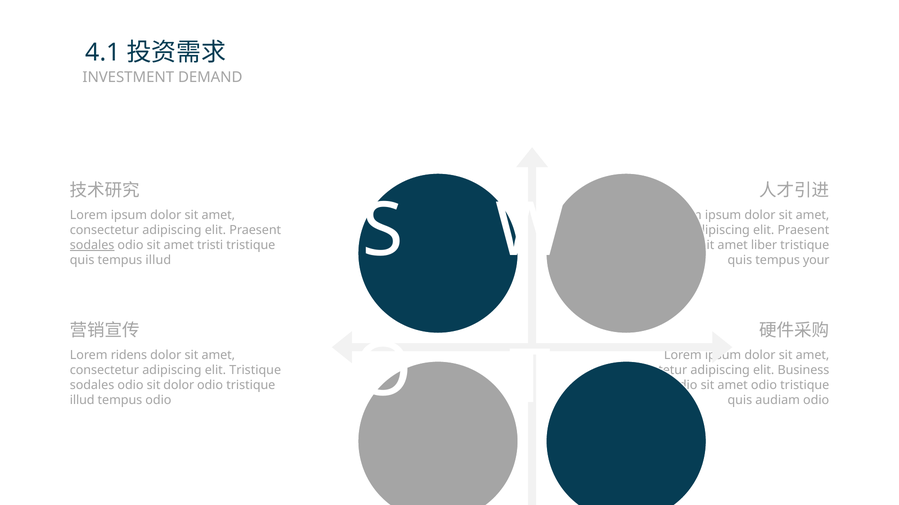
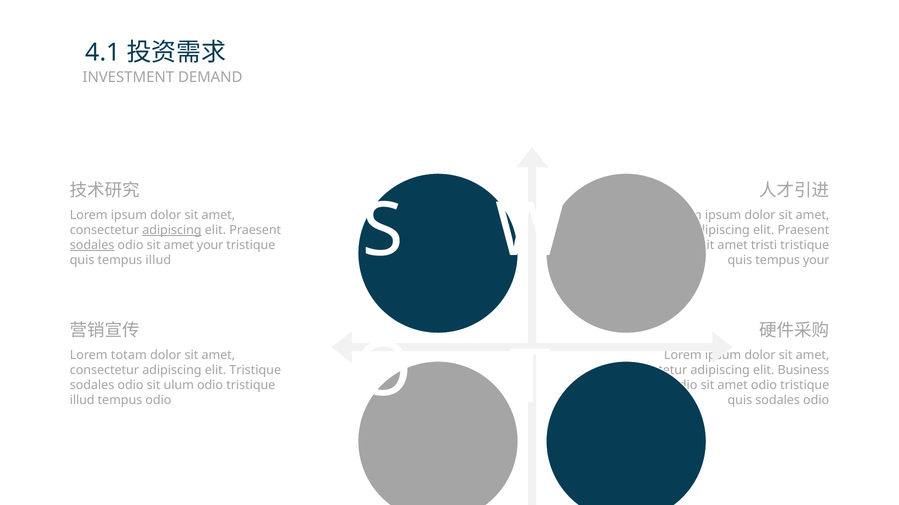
adipiscing underline: none -> present (172, 230)
amet tristi: tristi -> your (210, 245)
liber: liber -> tristi (764, 245)
ridens: ridens -> totam (129, 356)
sit dolor: dolor -> ulum (179, 386)
audiam: audiam -> sodales (778, 401)
